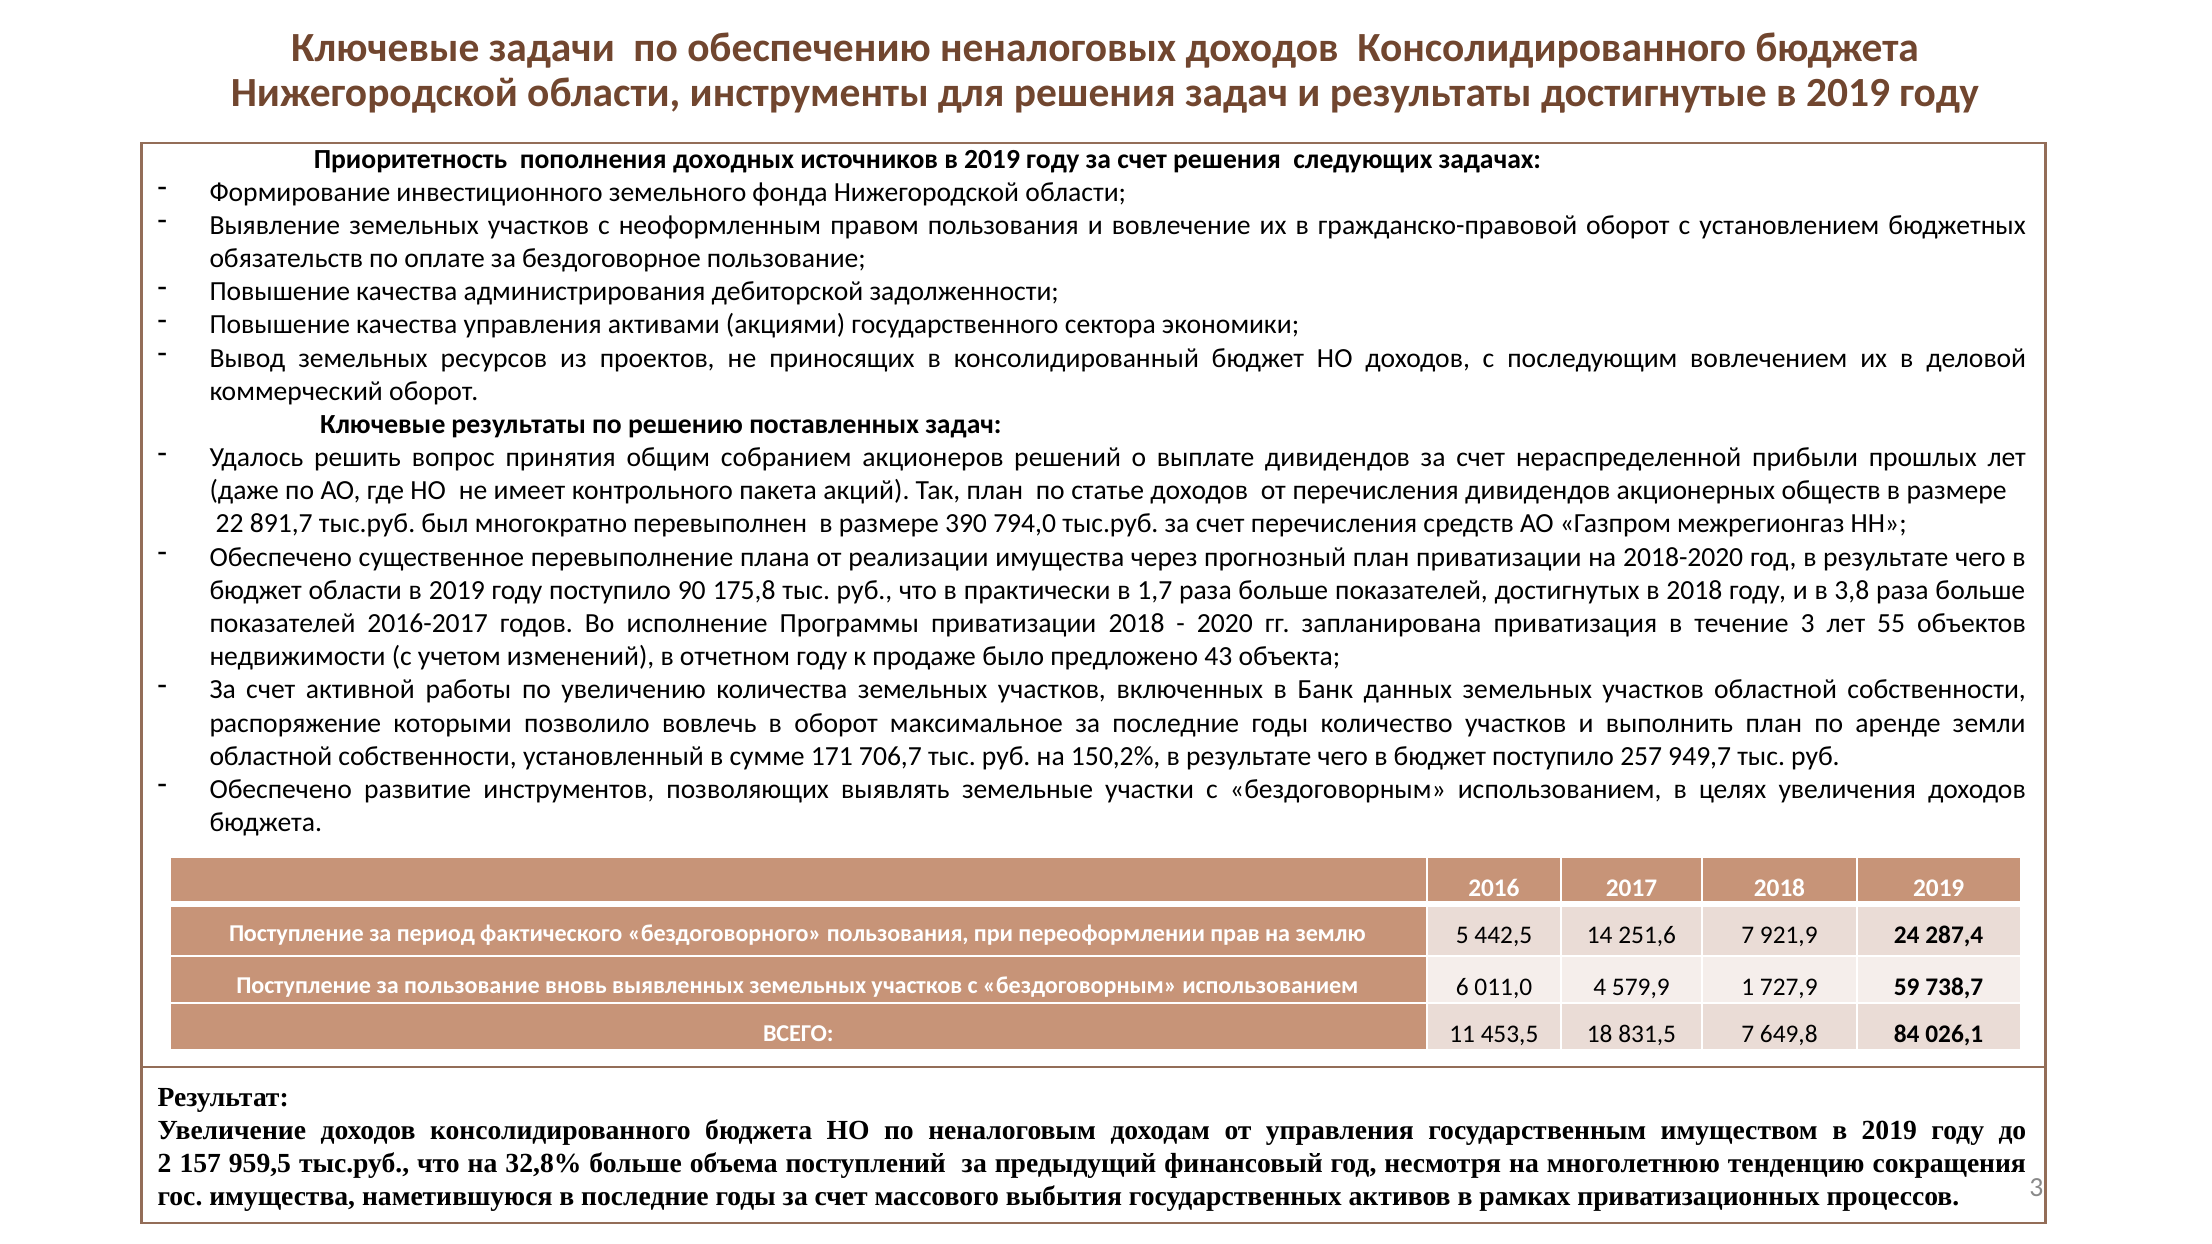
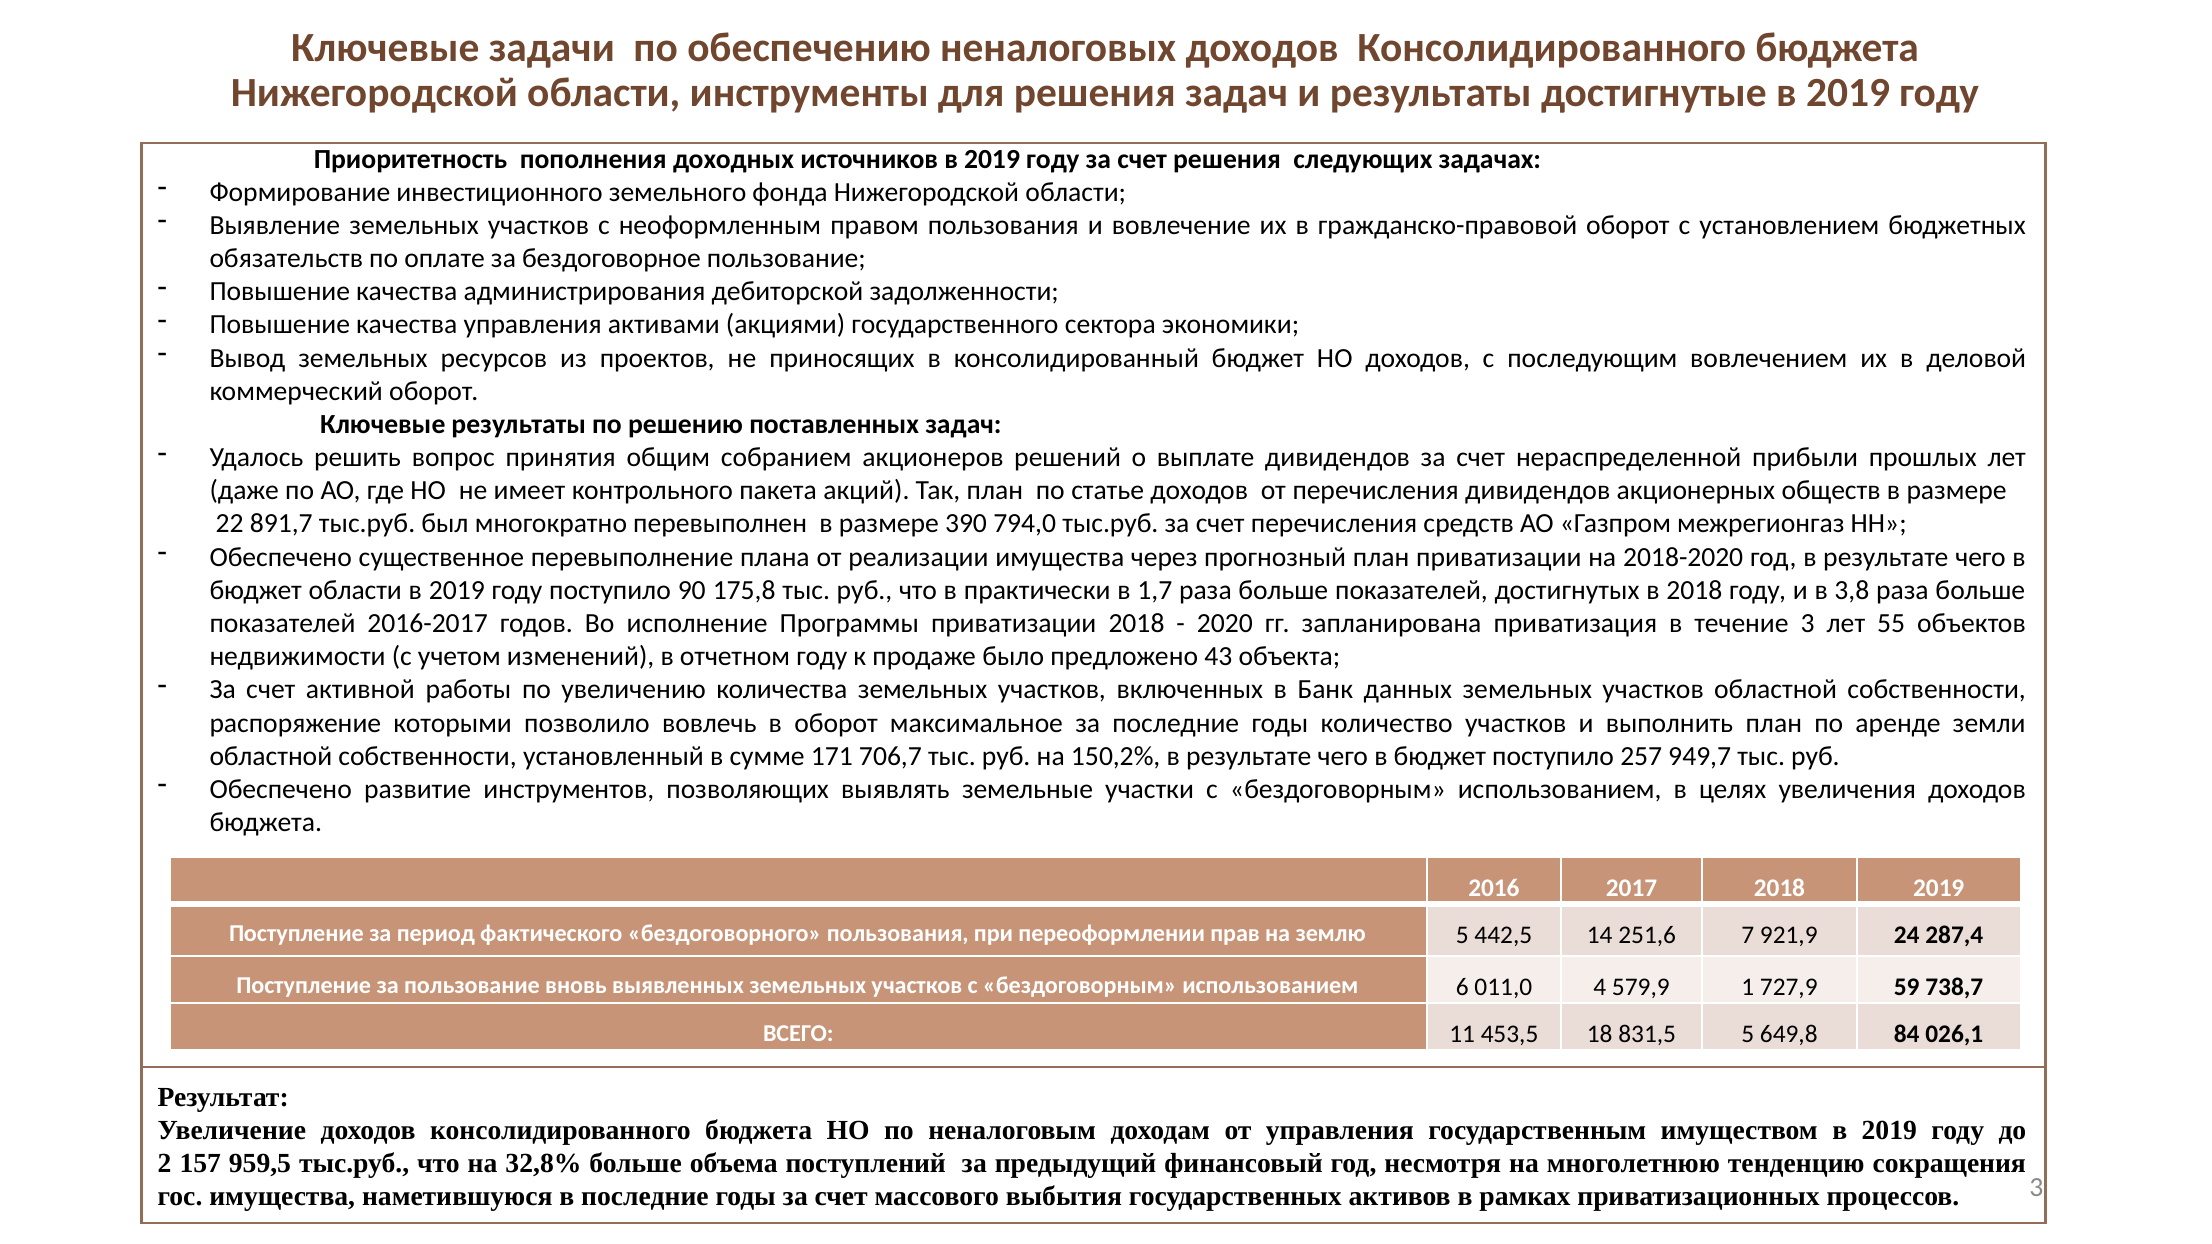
831,5 7: 7 -> 5 (1748, 1035)
